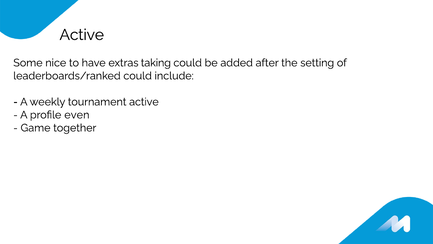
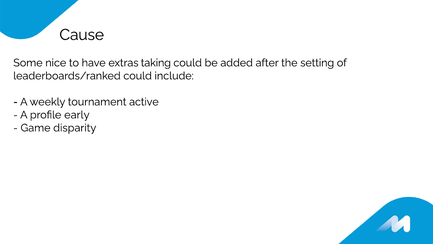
Active: Active -> Cause (82, 35)
even: even -> early (77, 115)
together: together -> disparity (75, 128)
